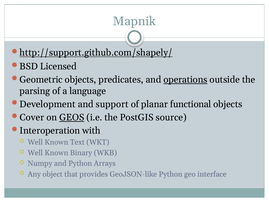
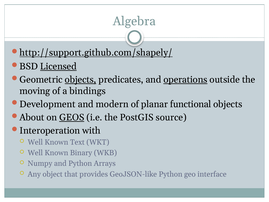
Mapnik: Mapnik -> Algebra (134, 21)
Licensed underline: none -> present (58, 66)
objects underline: none -> present (81, 80)
parsing: parsing -> moving (35, 91)
language: language -> bindings (88, 91)
support: support -> modern (112, 104)
Cover: Cover -> About (32, 117)
